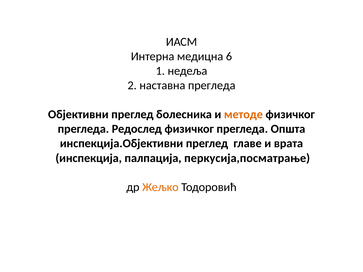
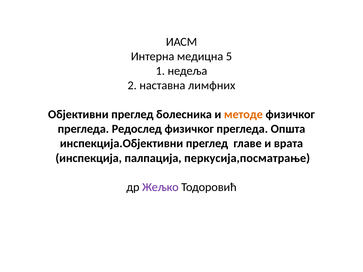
6: 6 -> 5 (229, 57)
наставна прегледа: прегледа -> лимфних (212, 86)
Жељко colour: orange -> purple (160, 187)
